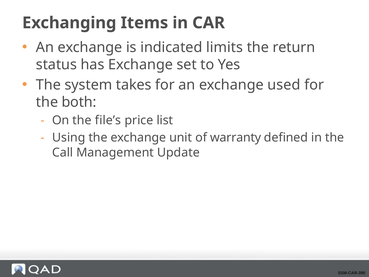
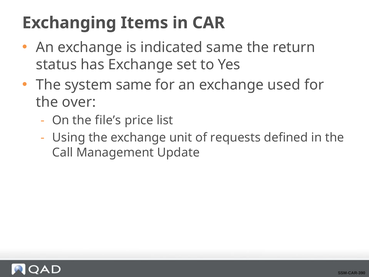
indicated limits: limits -> same (224, 47)
system takes: takes -> same (134, 85)
both: both -> over (79, 102)
warranty: warranty -> requests (235, 138)
